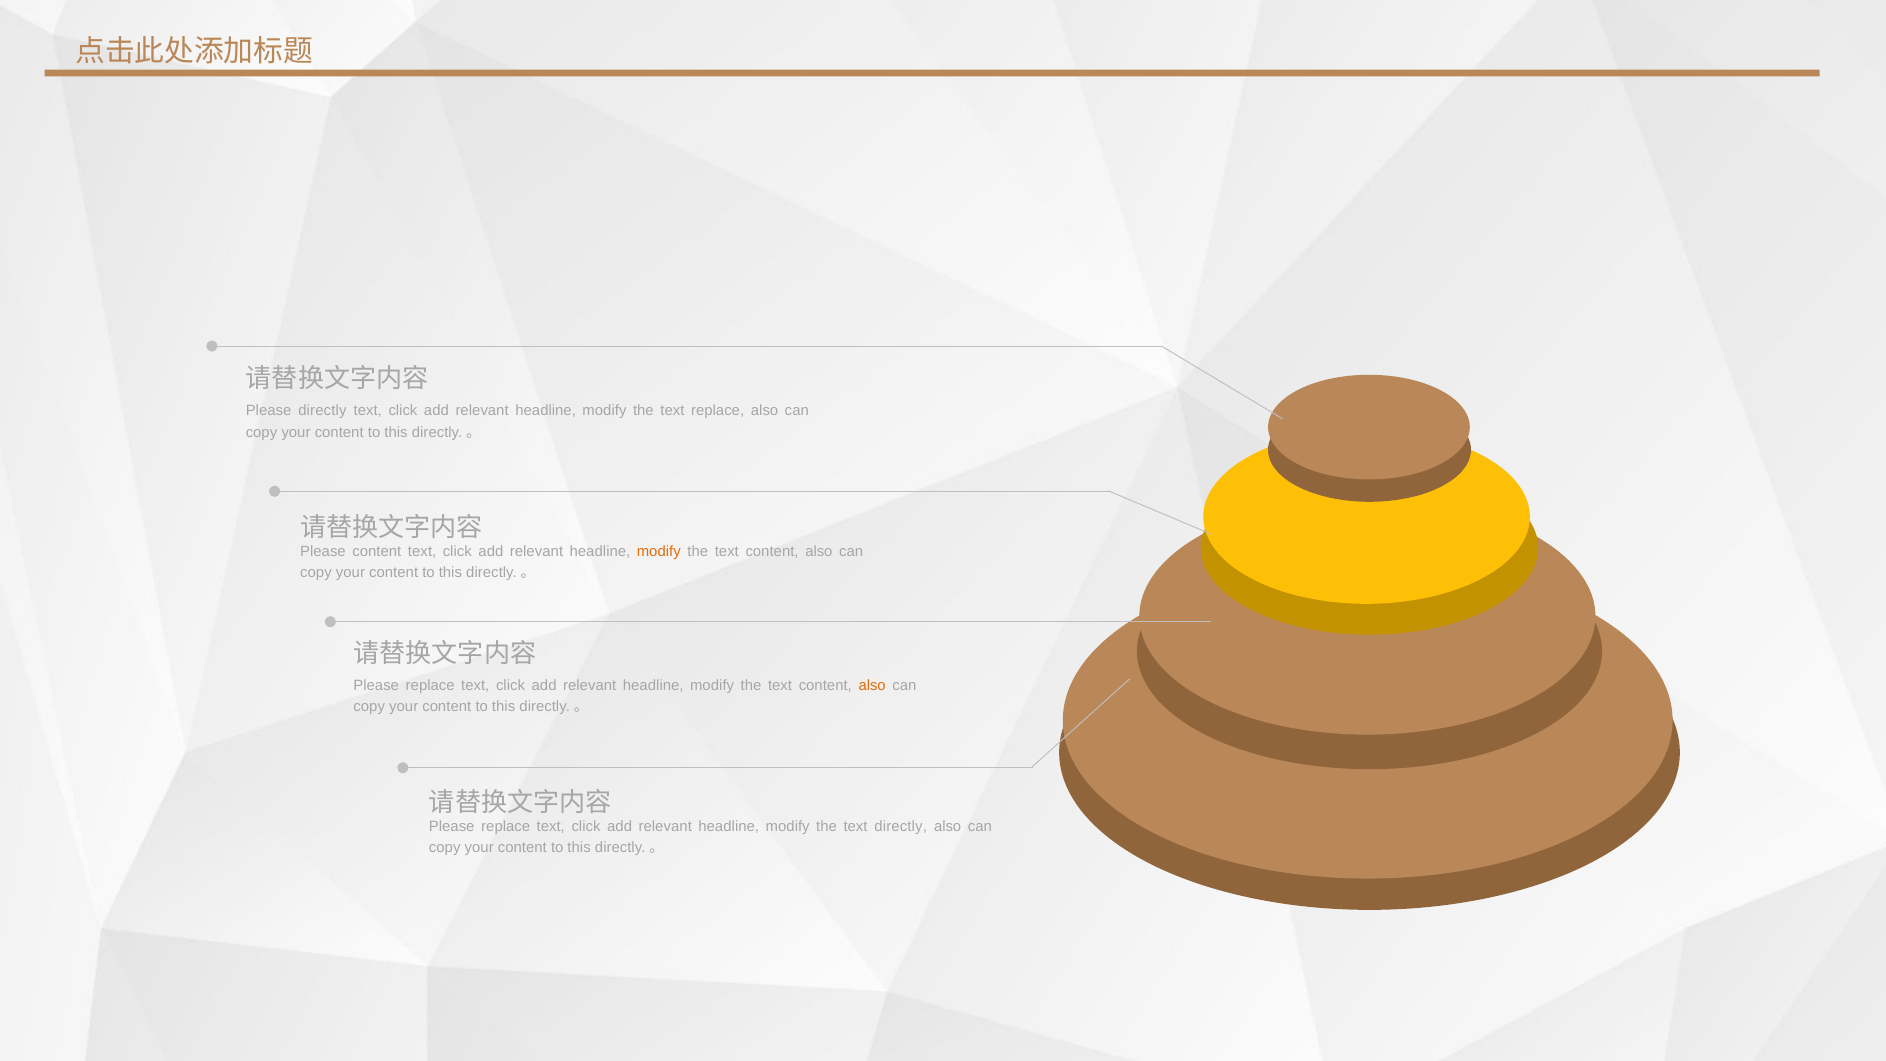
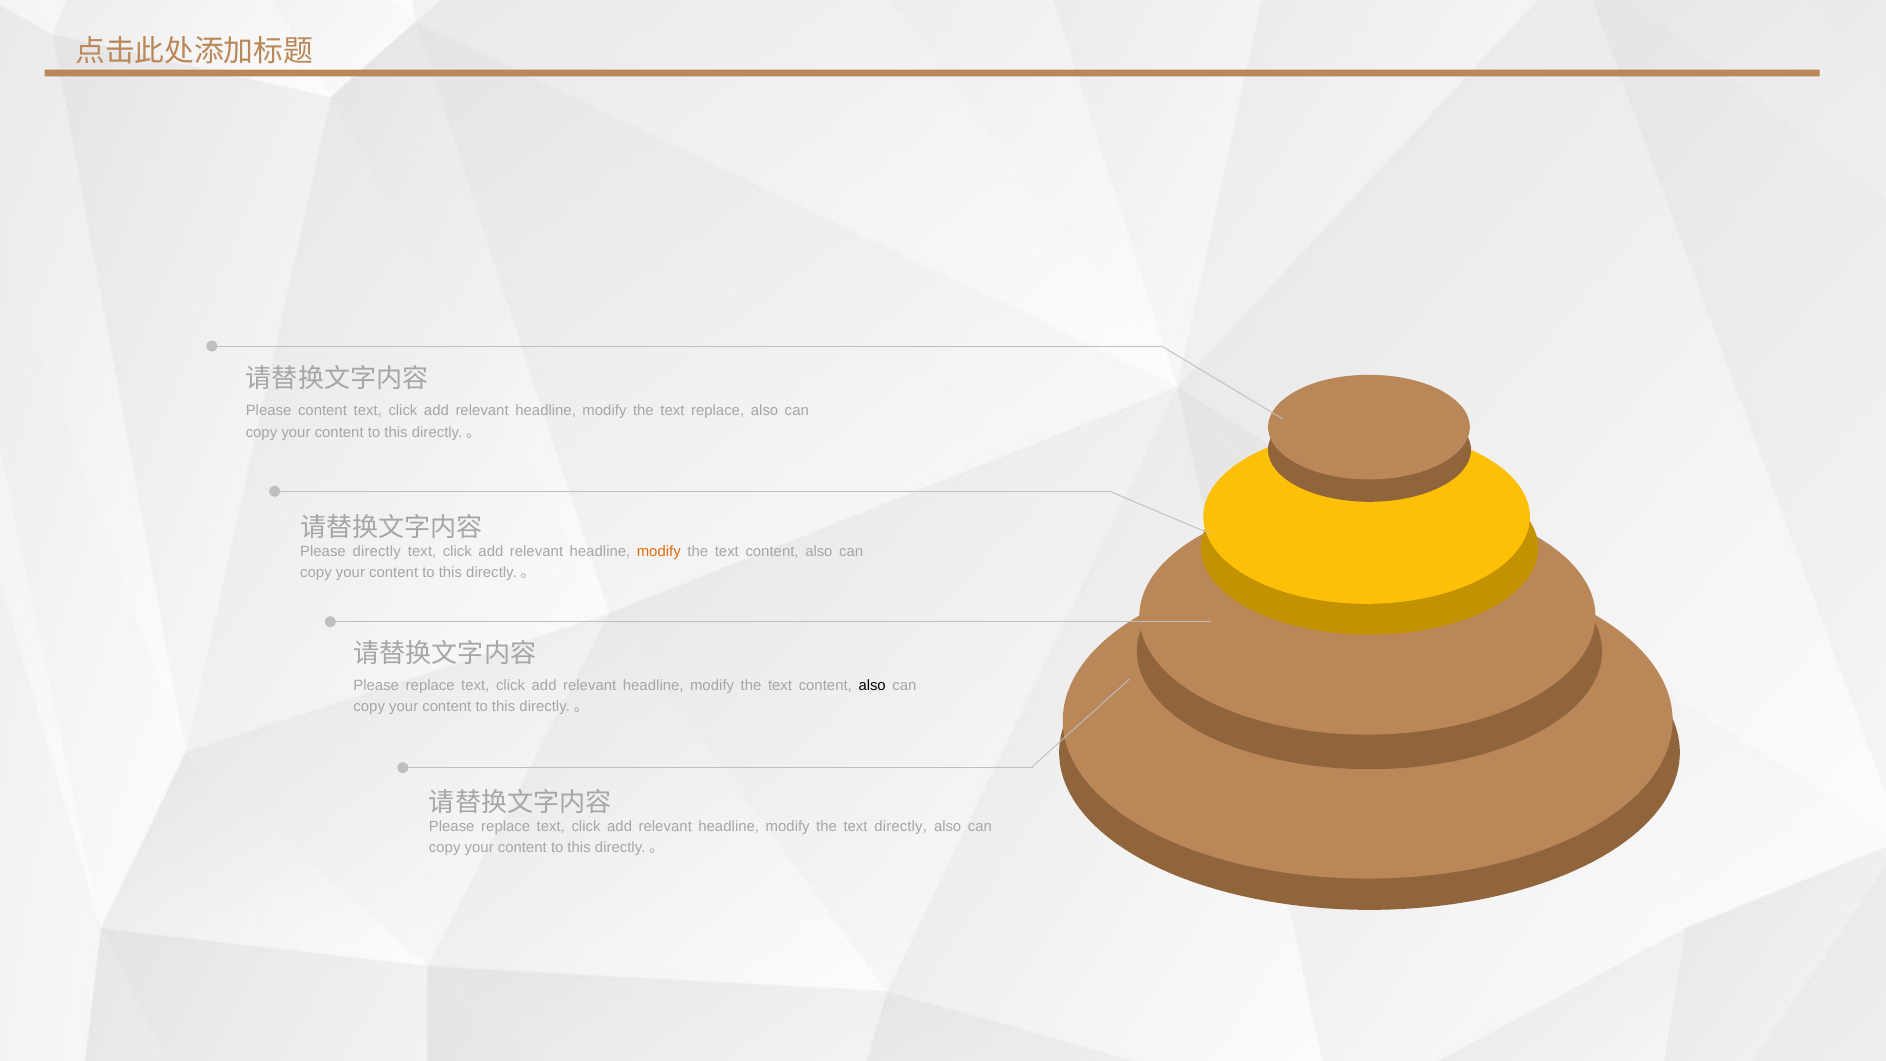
Please directly: directly -> content (322, 411)
Please content: content -> directly (377, 551)
also colour: orange -> black (872, 685)
